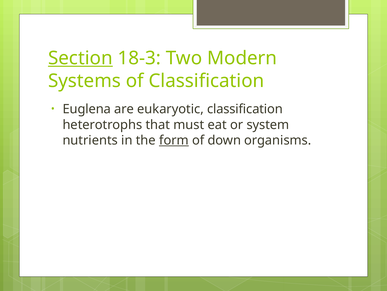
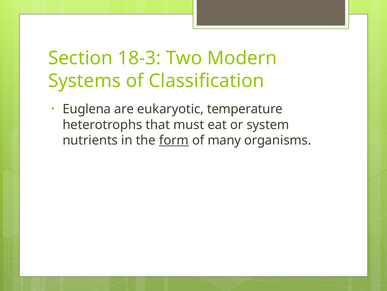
Section underline: present -> none (80, 58)
eukaryotic classification: classification -> temperature (245, 109)
down: down -> many (224, 140)
